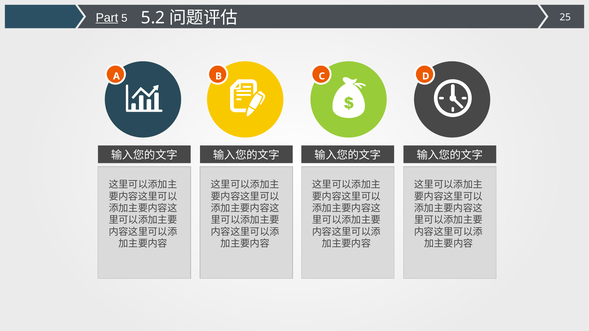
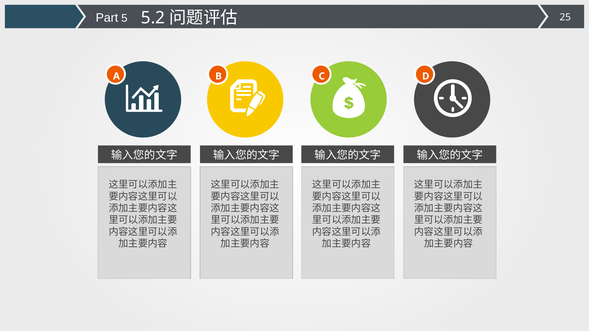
Part underline: present -> none (107, 18)
